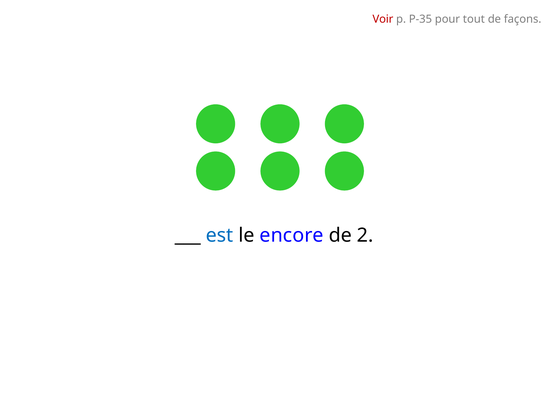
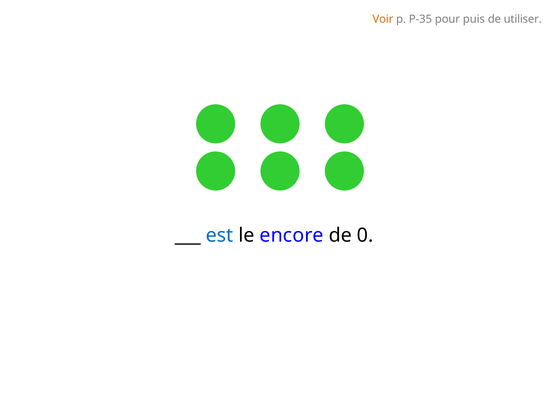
Voir colour: red -> orange (383, 19)
tout: tout -> puis (474, 19)
façons: façons -> utiliser (523, 19)
2: 2 -> 0 (365, 235)
